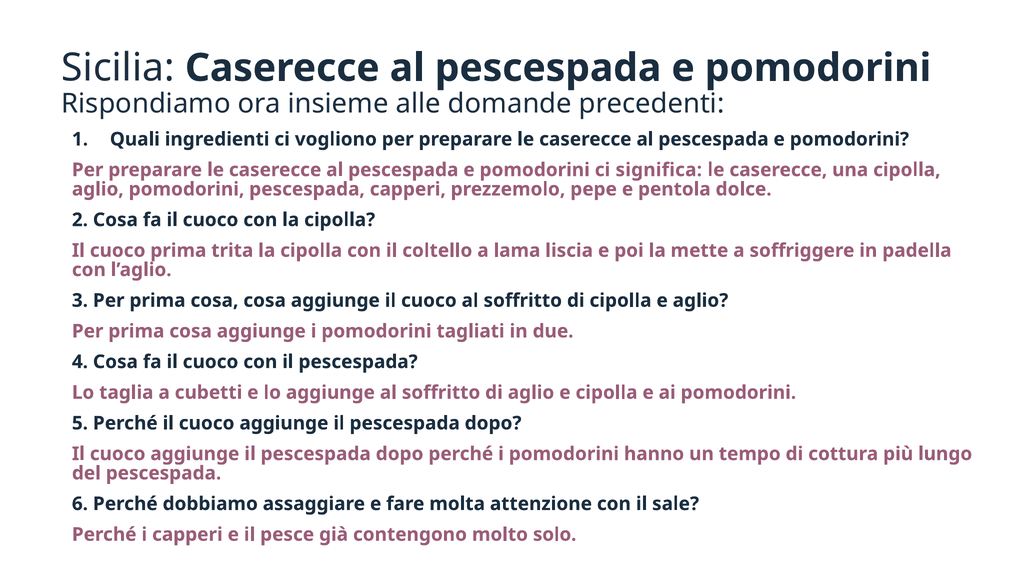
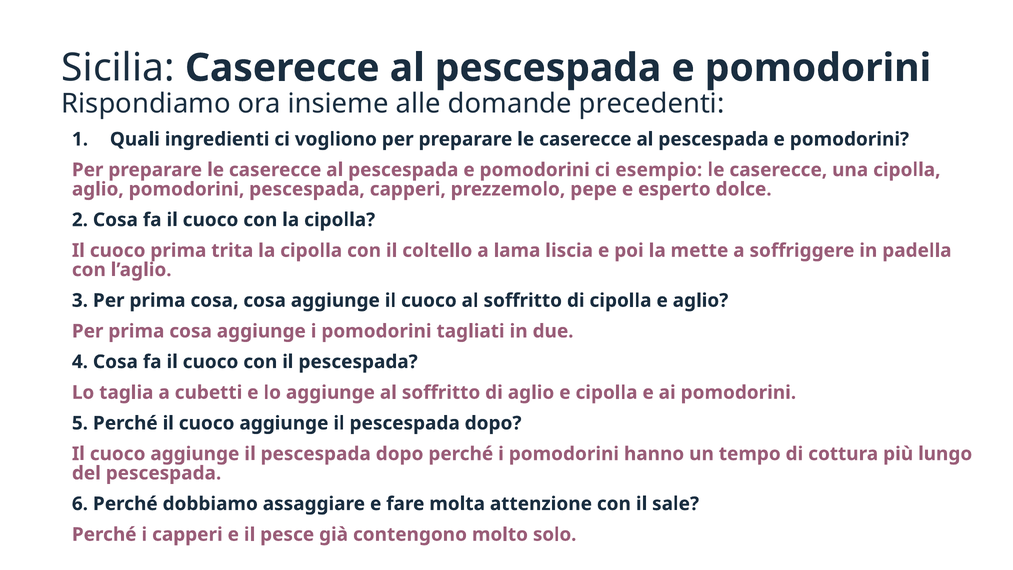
significa: significa -> esempio (659, 170)
pentola: pentola -> esperto (674, 189)
